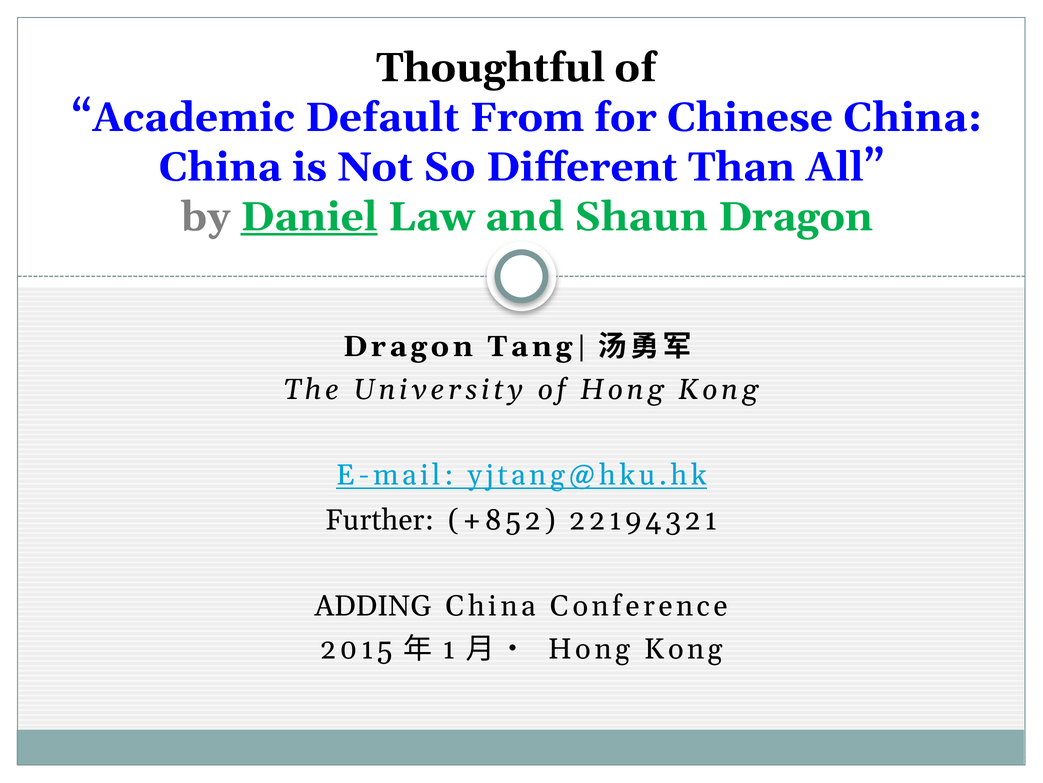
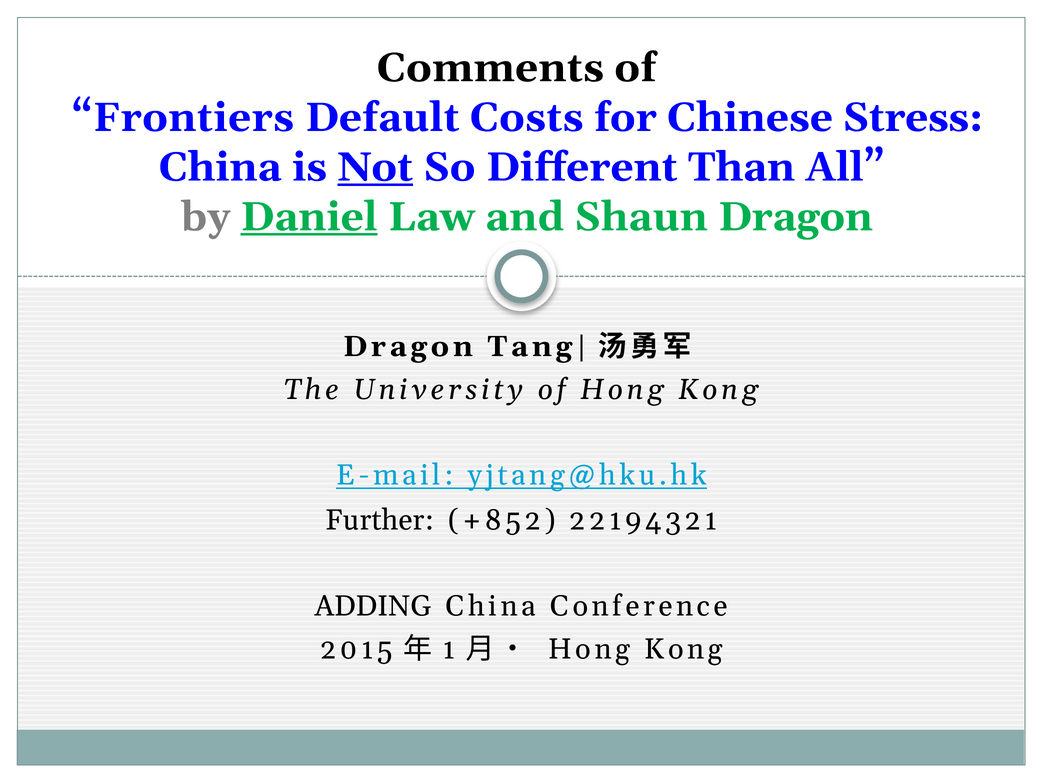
Thoughtful: Thoughtful -> Comments (490, 68)
Academic: Academic -> Frontiers (183, 117)
From: From -> Costs (527, 117)
Chinese China: China -> Stress (913, 117)
Not underline: none -> present (375, 167)
